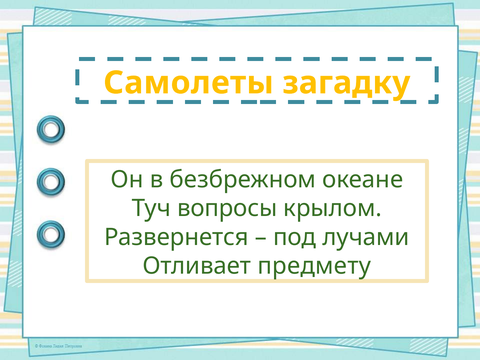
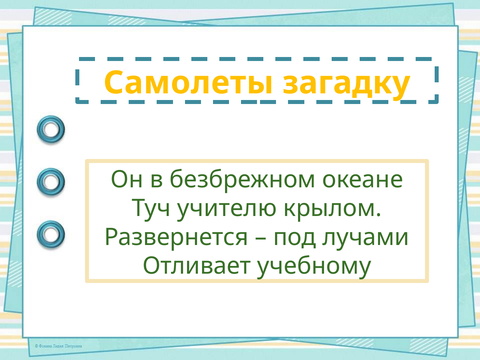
вопросы: вопросы -> учителю (227, 208)
предмету: предмету -> учебному (314, 266)
